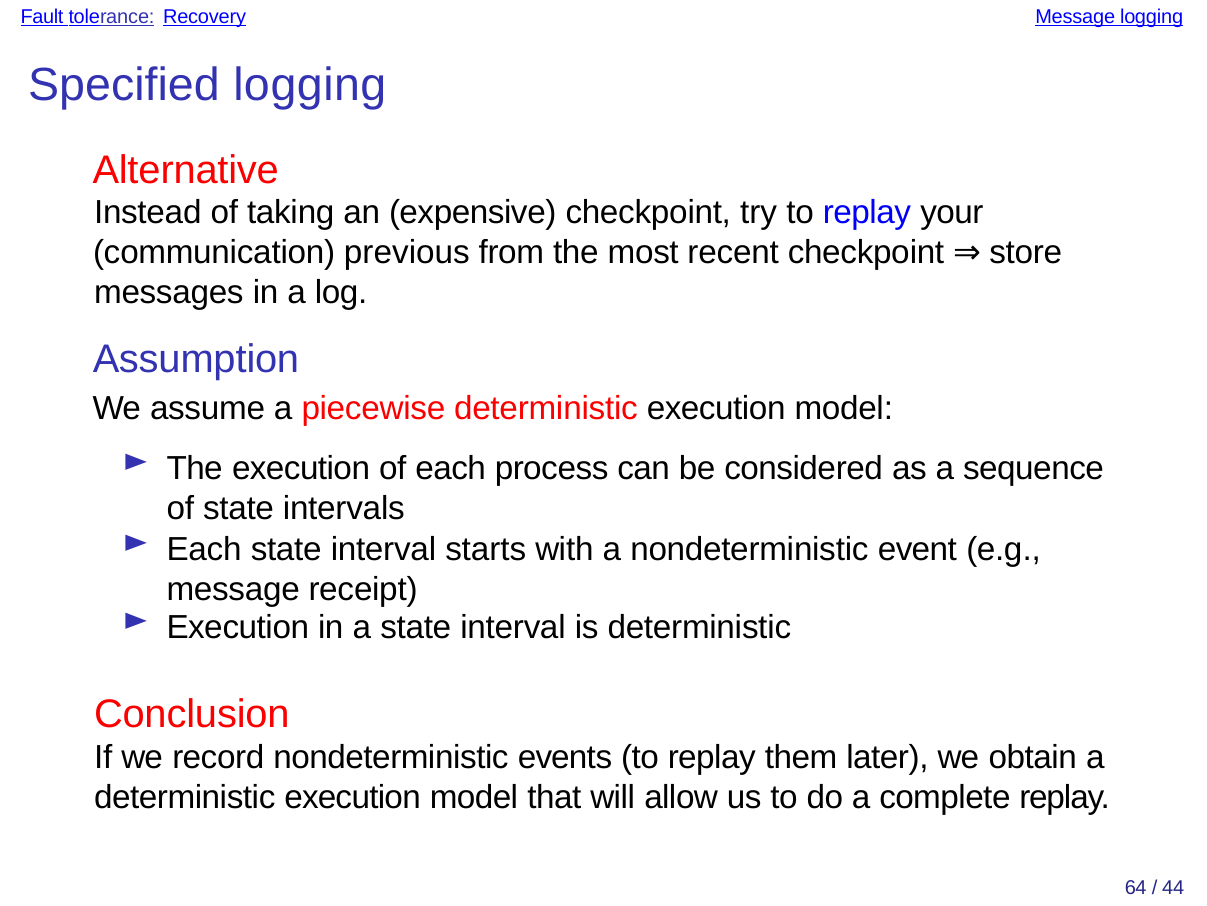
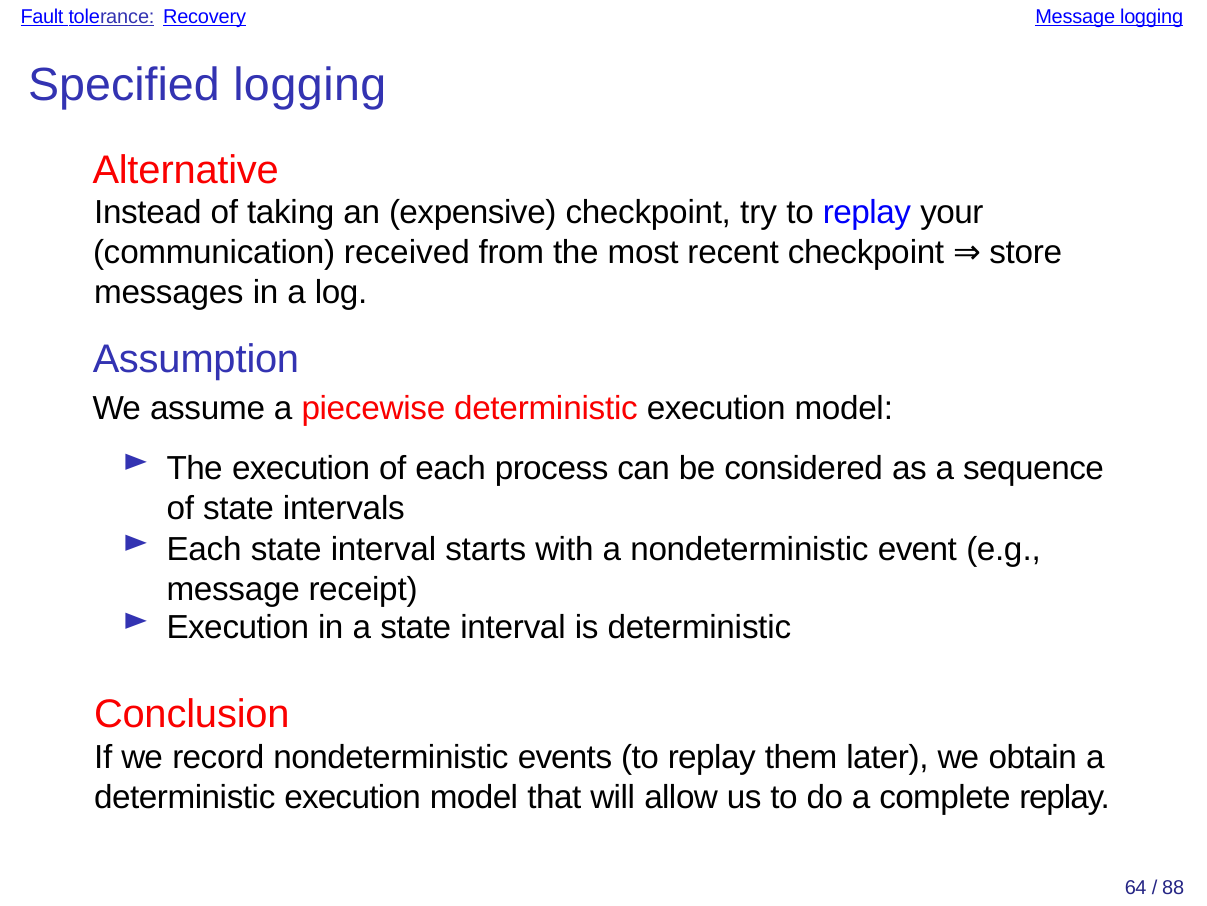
previous: previous -> received (407, 252)
44: 44 -> 88 (1173, 888)
